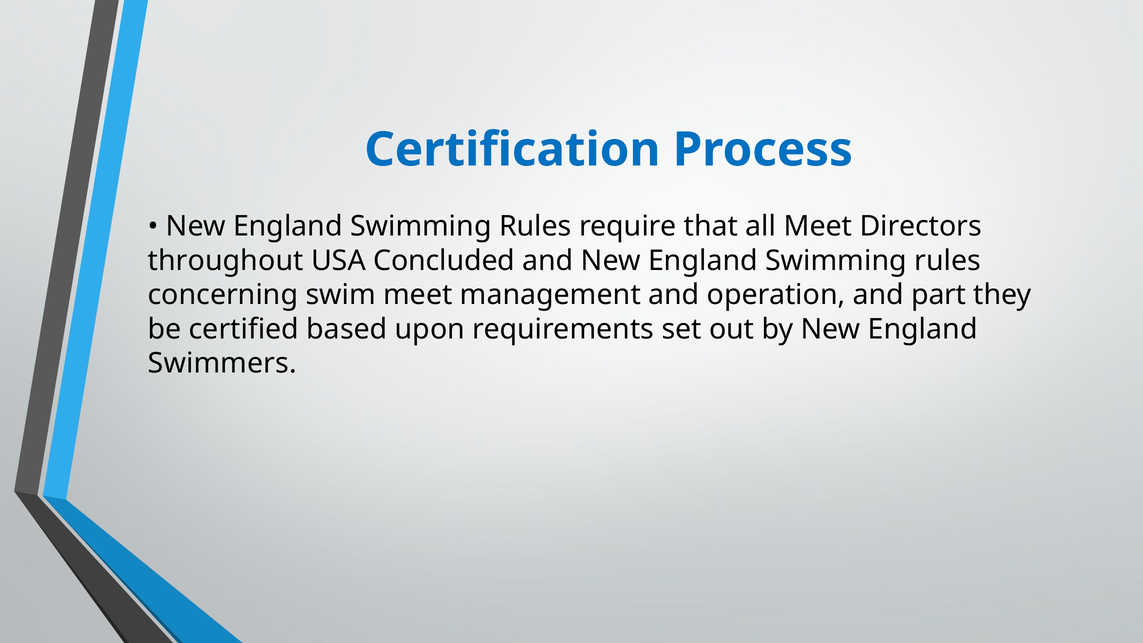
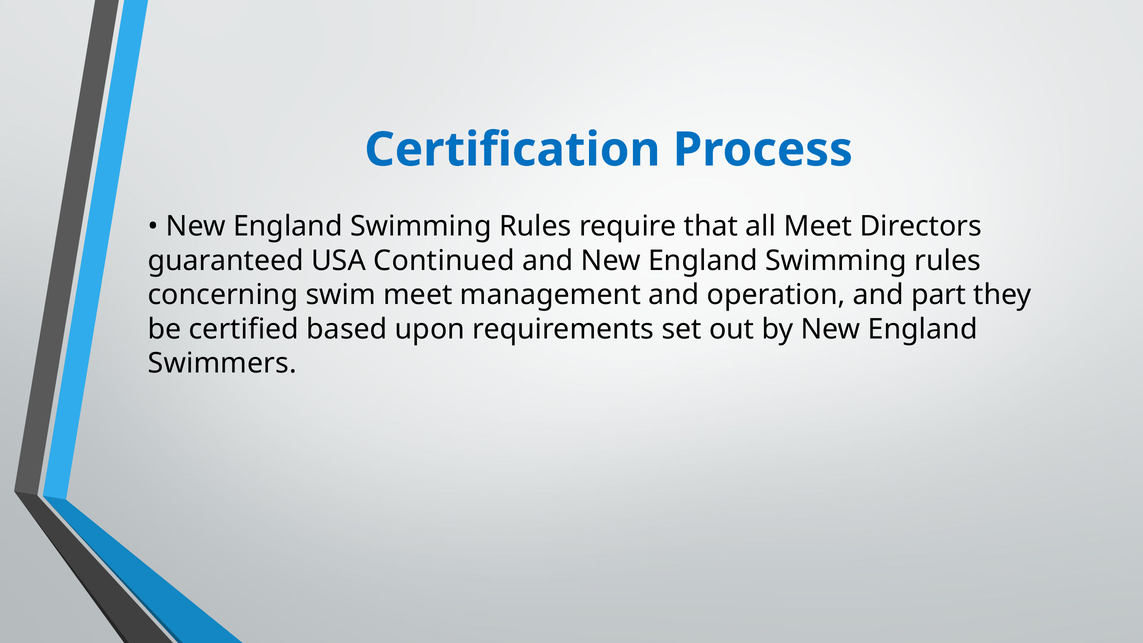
throughout: throughout -> guaranteed (226, 261)
Concluded: Concluded -> Continued (444, 261)
